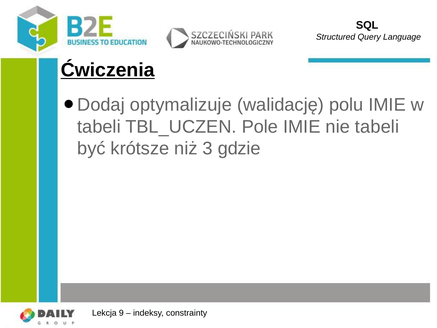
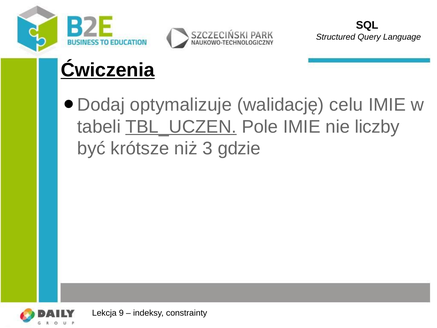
polu: polu -> celu (346, 105)
TBL_UCZEN underline: none -> present (181, 127)
nie tabeli: tabeli -> liczby (377, 127)
